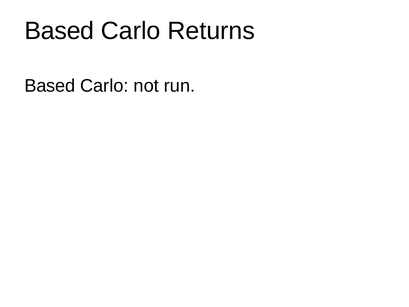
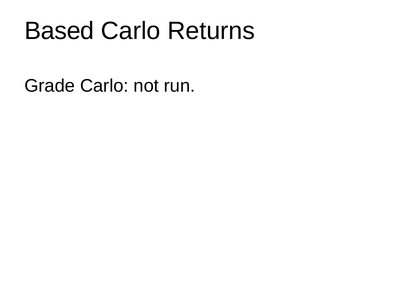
Based: Based -> Grade (50, 86)
